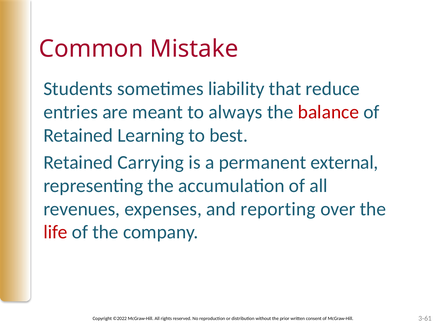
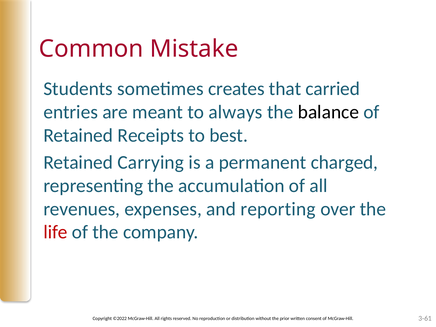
liability: liability -> creates (236, 89)
reduce: reduce -> carried (333, 89)
balance colour: red -> black (328, 112)
Learning: Learning -> Receipts (151, 135)
external: external -> charged (344, 162)
